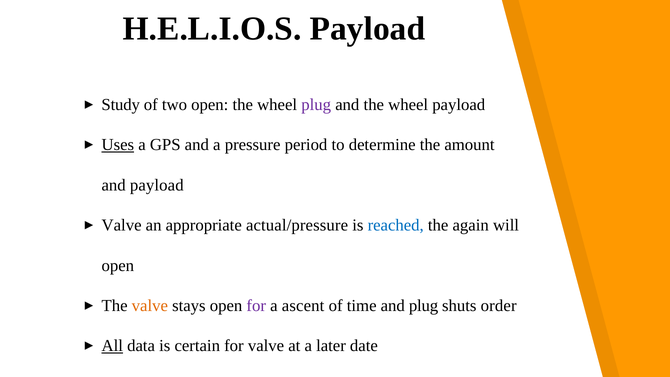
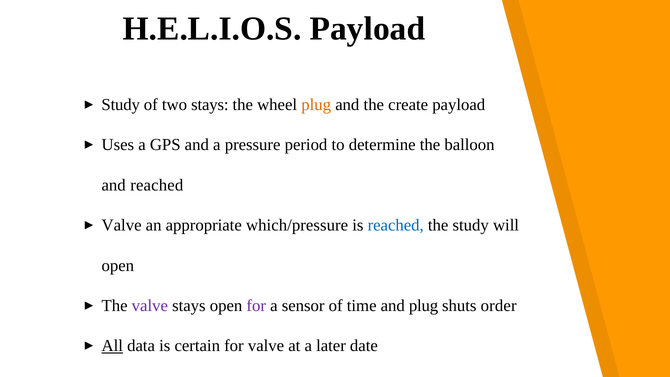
two open: open -> stays (210, 105)
plug colour: purple -> orange (316, 105)
and the wheel: wheel -> create (408, 105)
Uses underline: present -> none (118, 145)
amount: amount -> balloon (469, 145)
and payload: payload -> reached (157, 185)
actual/pressure: actual/pressure -> which/pressure (297, 225)
the again: again -> study (471, 225)
valve colour: orange -> purple (150, 306)
ascent: ascent -> sensor (303, 306)
